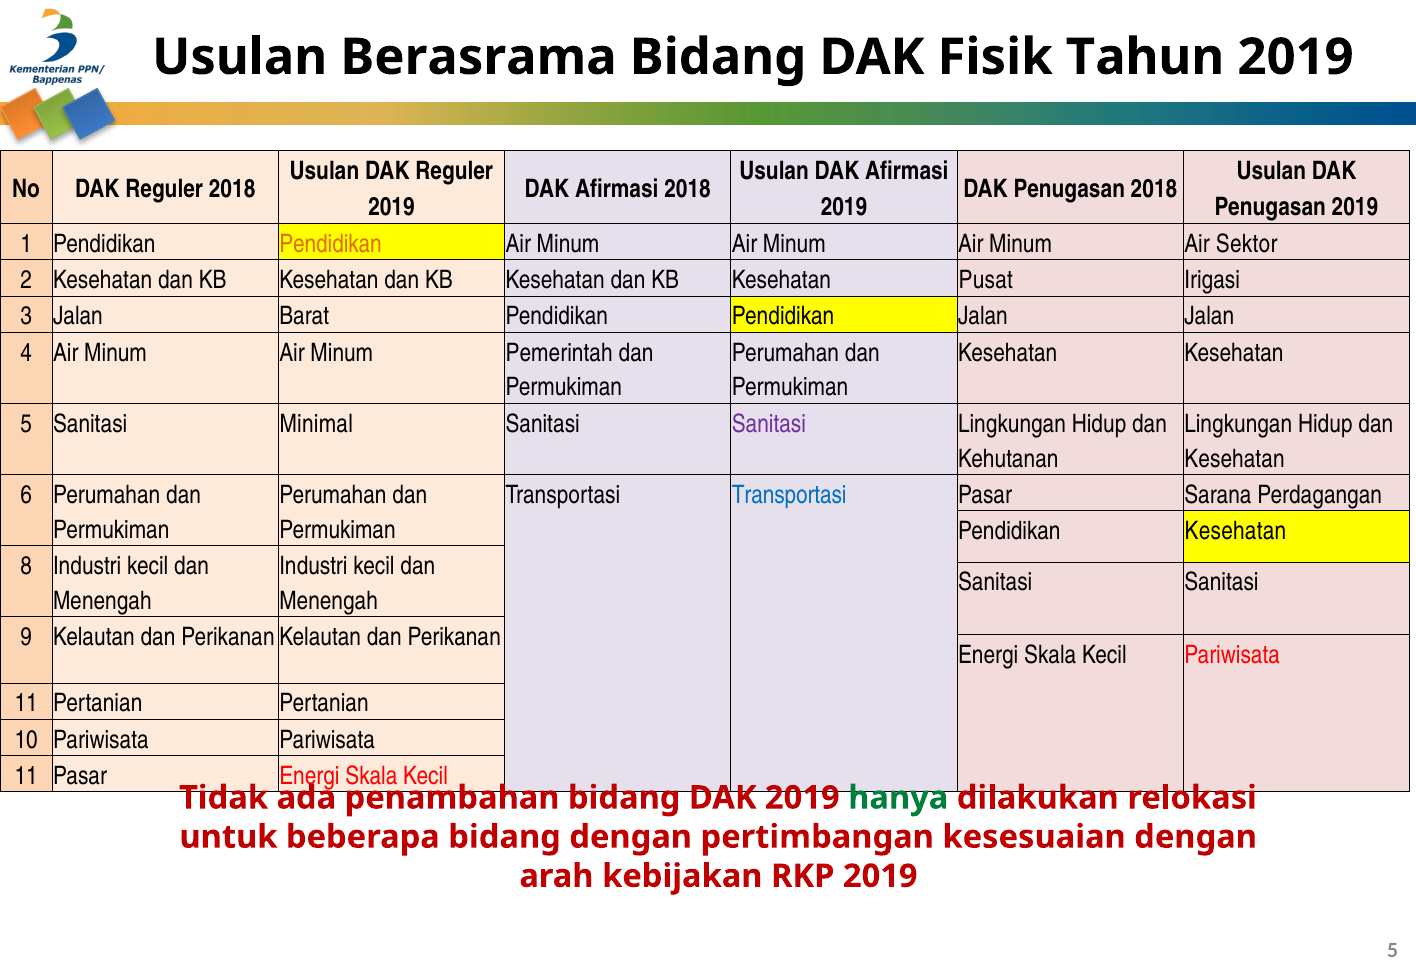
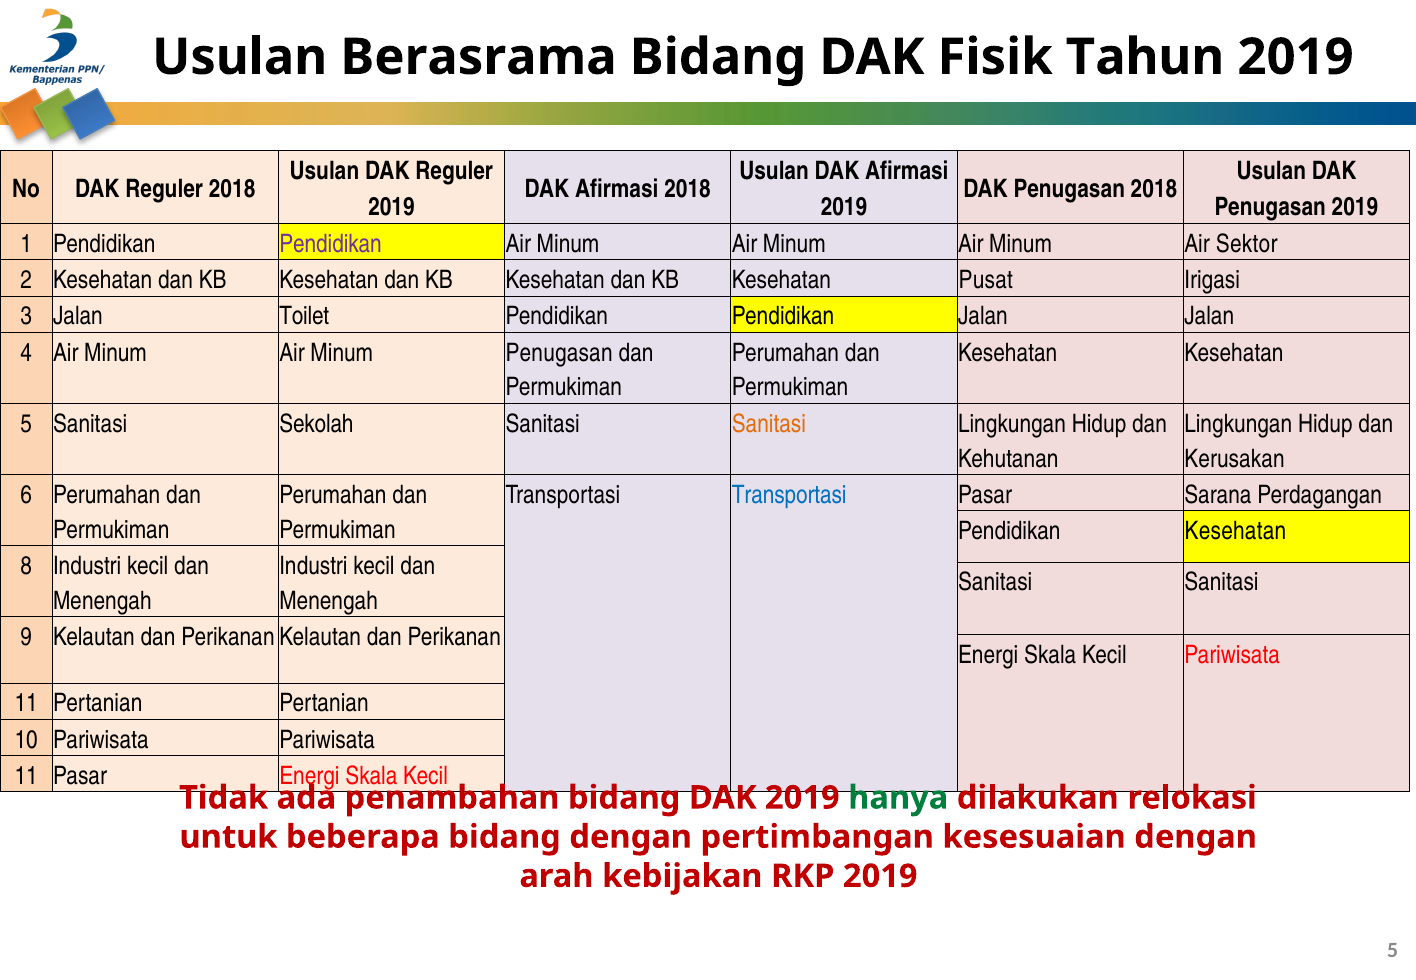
Pendidikan colour: orange -> purple (331, 244)
Barat: Barat -> Toilet (304, 317)
Minum Pemerintah: Pemerintah -> Penugasan (559, 353)
Minimal: Minimal -> Sekolah (316, 424)
Sanitasi colour: purple -> orange (769, 424)
Kesehatan: Kesehatan -> Kerusakan (1234, 459)
